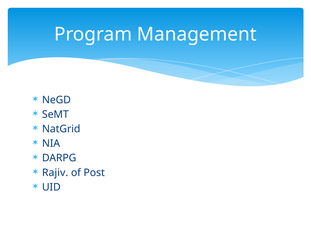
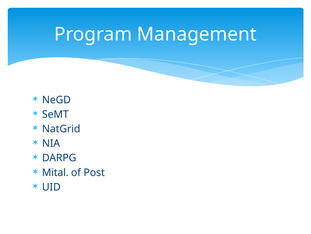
Rajiv: Rajiv -> Mital (55, 172)
